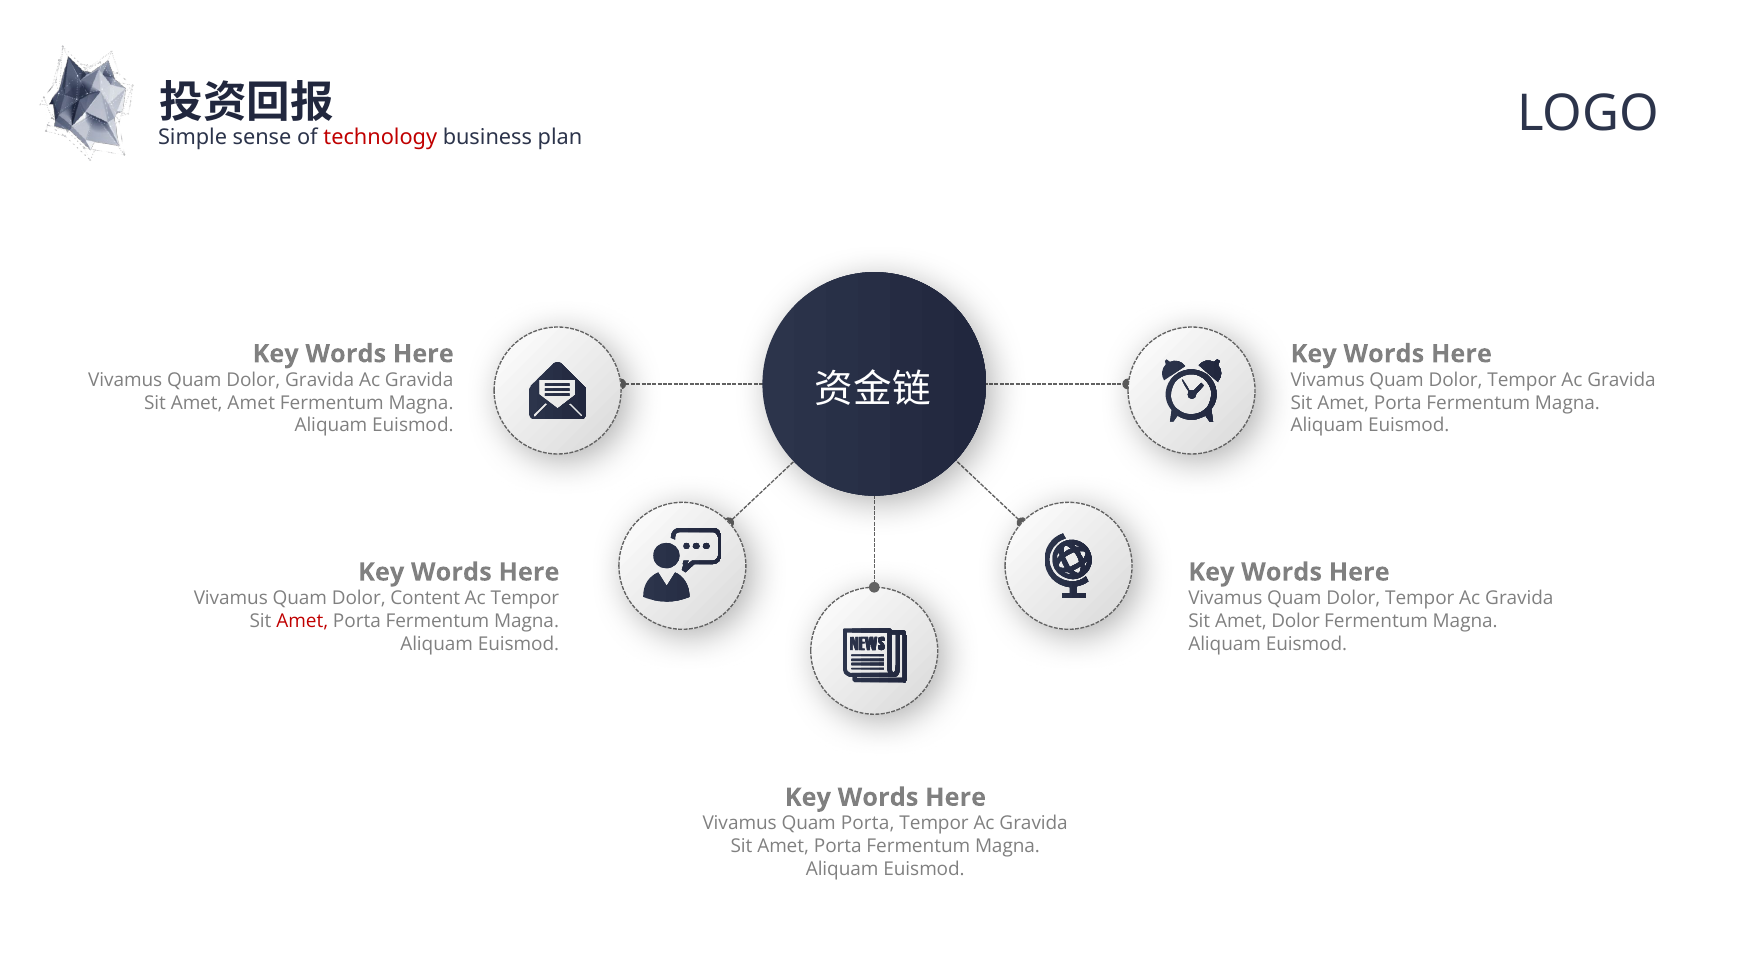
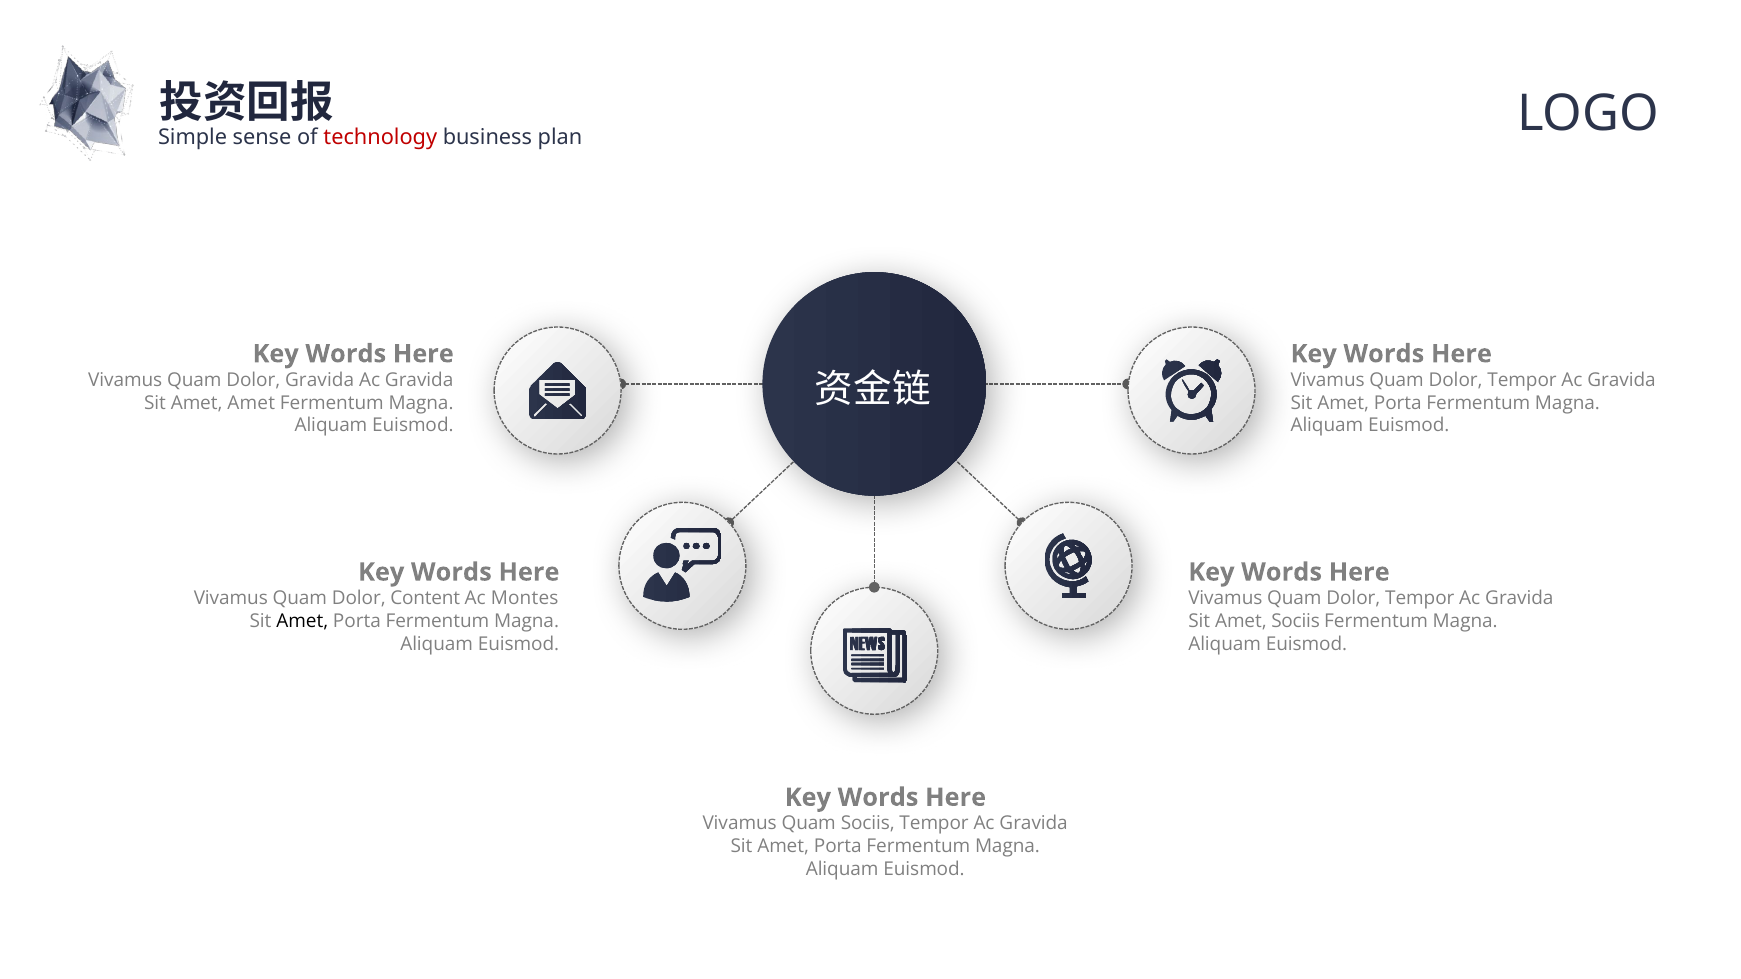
Ac Tempor: Tempor -> Montes (525, 599)
Amet colour: red -> black (302, 621)
Amet Dolor: Dolor -> Sociis (1296, 621)
Quam Porta: Porta -> Sociis (868, 824)
